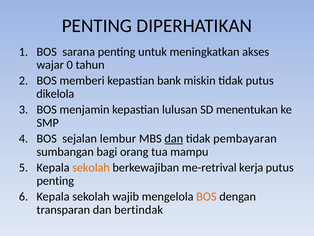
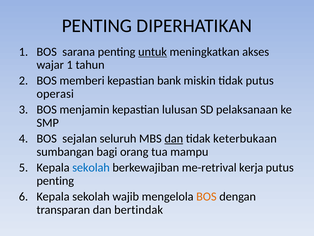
untuk underline: none -> present (153, 52)
wajar 0: 0 -> 1 (70, 65)
dikelola: dikelola -> operasi (55, 94)
menentukan: menentukan -> pelaksanaan (247, 109)
lembur: lembur -> seluruh (118, 138)
pembayaran: pembayaran -> keterbukaan (245, 138)
sekolah colour: orange -> blue (91, 167)
